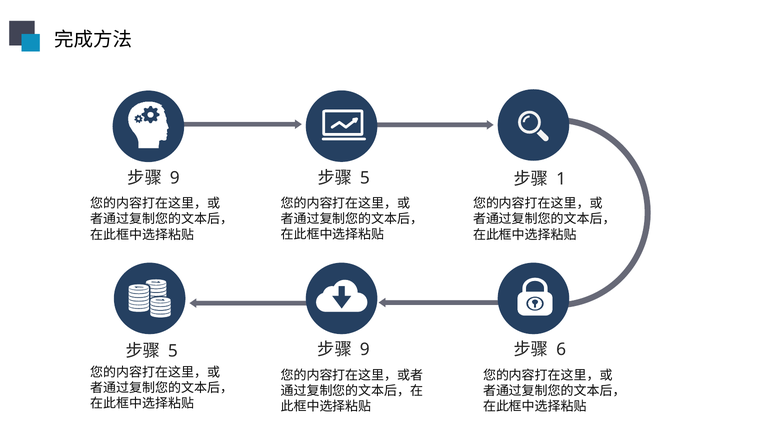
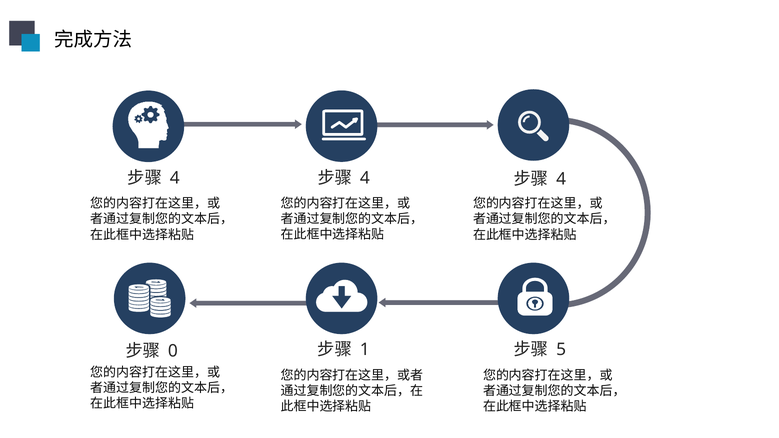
9: 9 -> 4 (175, 178)
5: 5 -> 4 (365, 178)
1: 1 -> 4 (561, 179)
9: 9 -> 1 (365, 350)
6: 6 -> 5 (561, 350)
5: 5 -> 0 (173, 351)
